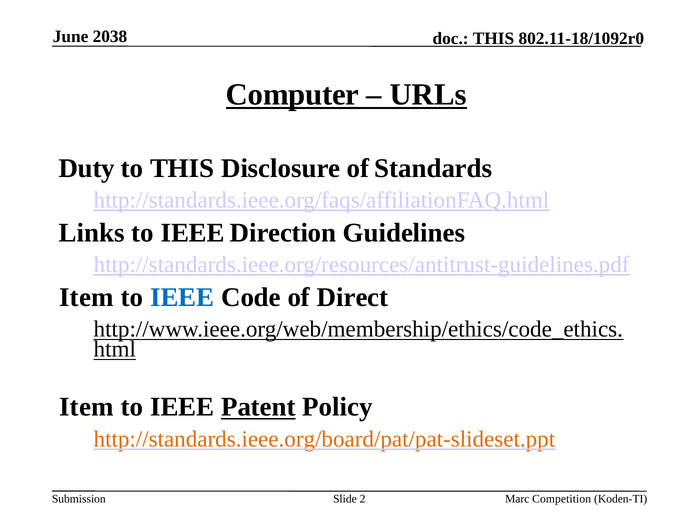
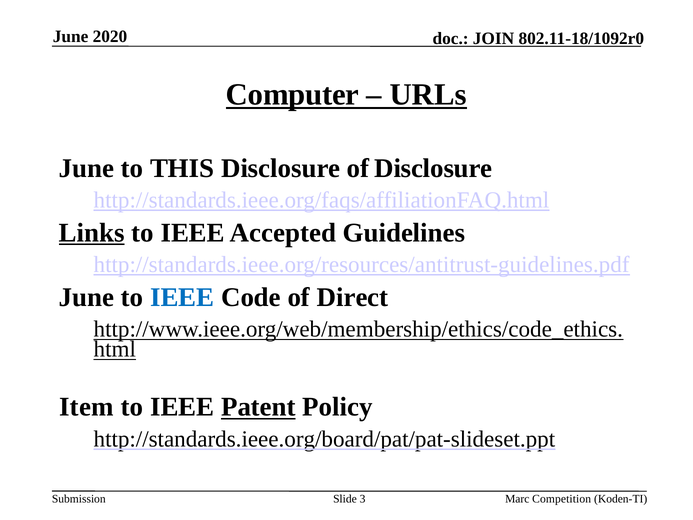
2038: 2038 -> 2020 (110, 37)
THIS: THIS -> JOIN (494, 39)
Duty: Duty -> June (87, 168)
of Standards: Standards -> Disclosure (433, 168)
Links underline: none -> present (92, 233)
Direction: Direction -> Accepted (283, 233)
Item: Item -> June (87, 297)
http://standards.ieee.org/board/pat/pat-slideset.ppt colour: orange -> black (324, 439)
2: 2 -> 3 (363, 498)
